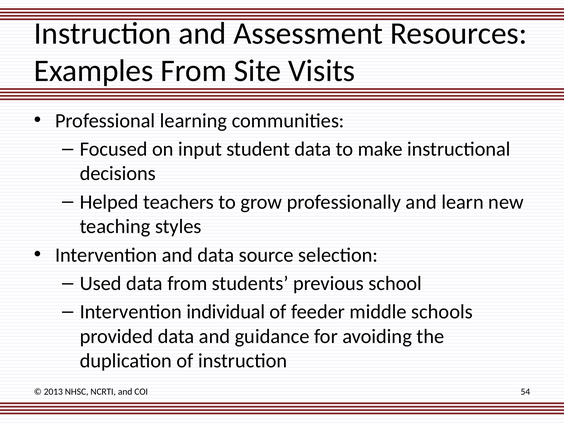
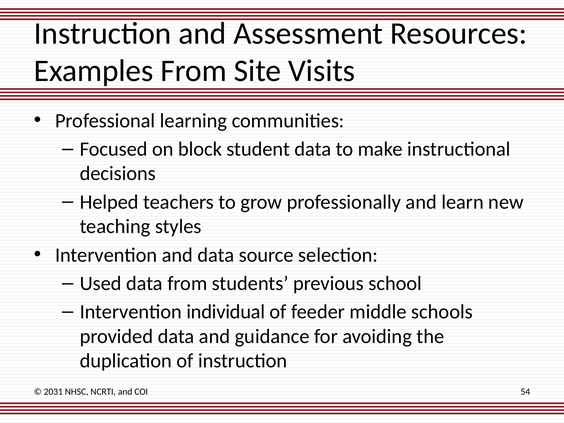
input: input -> block (200, 149)
2013: 2013 -> 2031 (53, 392)
